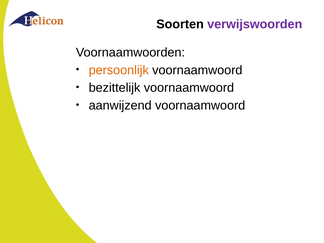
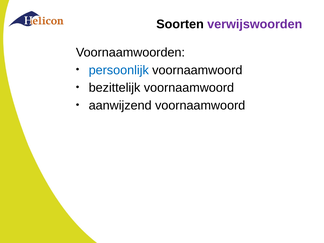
persoonlijk colour: orange -> blue (119, 70)
